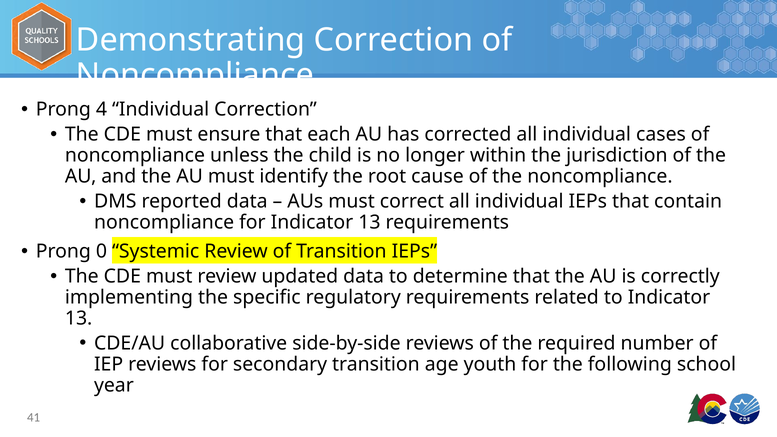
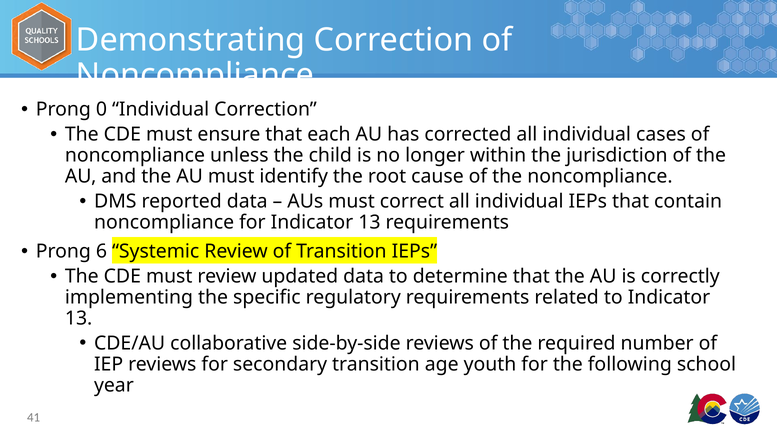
4: 4 -> 0 (101, 109)
0: 0 -> 6 (101, 251)
